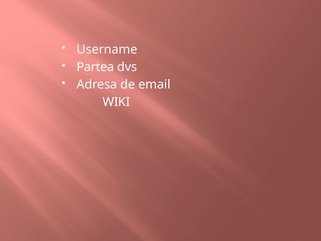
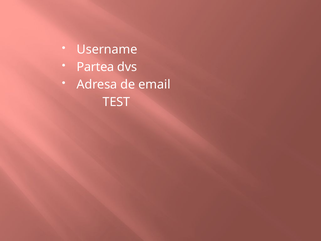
WIKI: WIKI -> TEST (116, 102)
